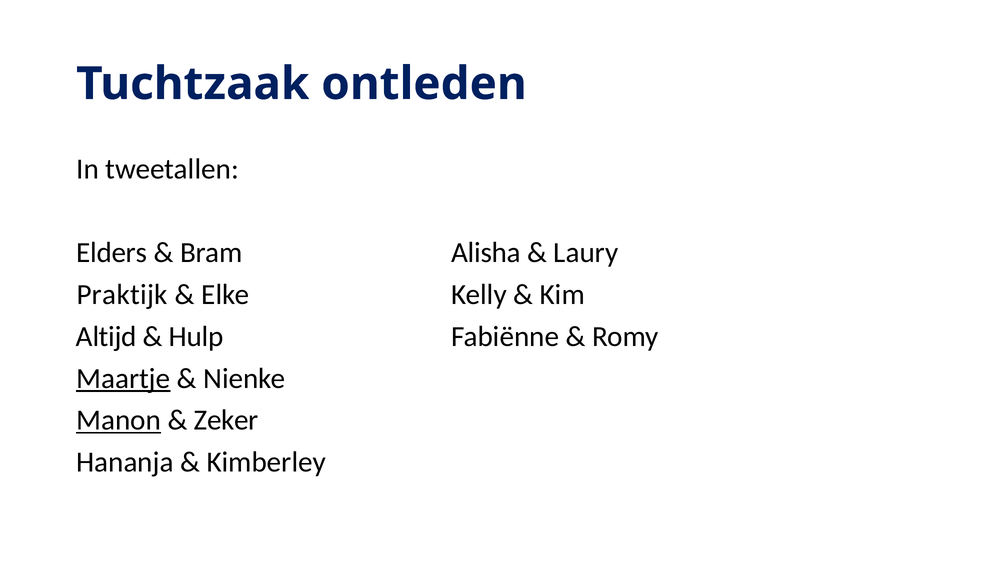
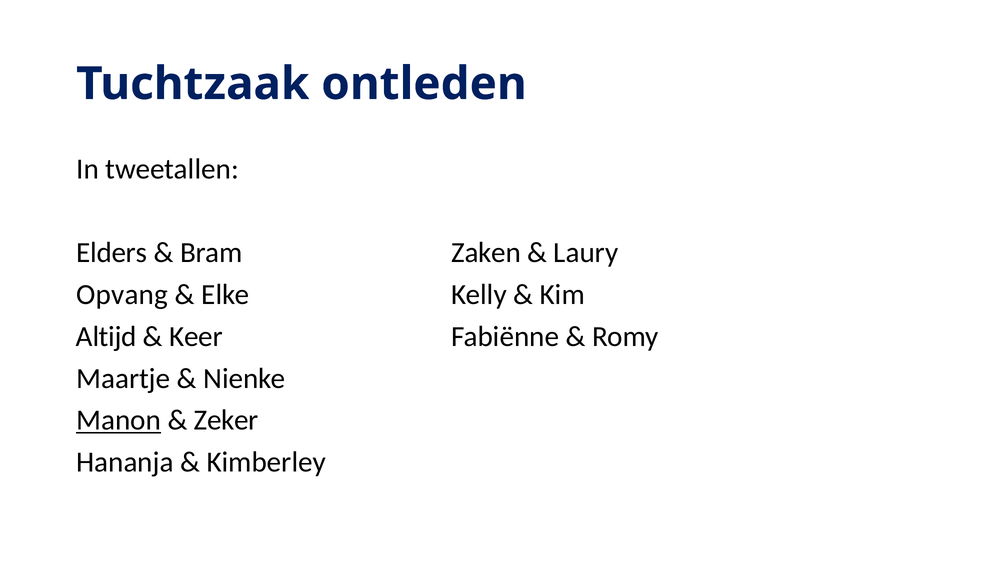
Alisha: Alisha -> Zaken (486, 253)
Praktijk: Praktijk -> Opvang (122, 295)
Hulp: Hulp -> Keer (196, 337)
Maartje underline: present -> none (123, 379)
